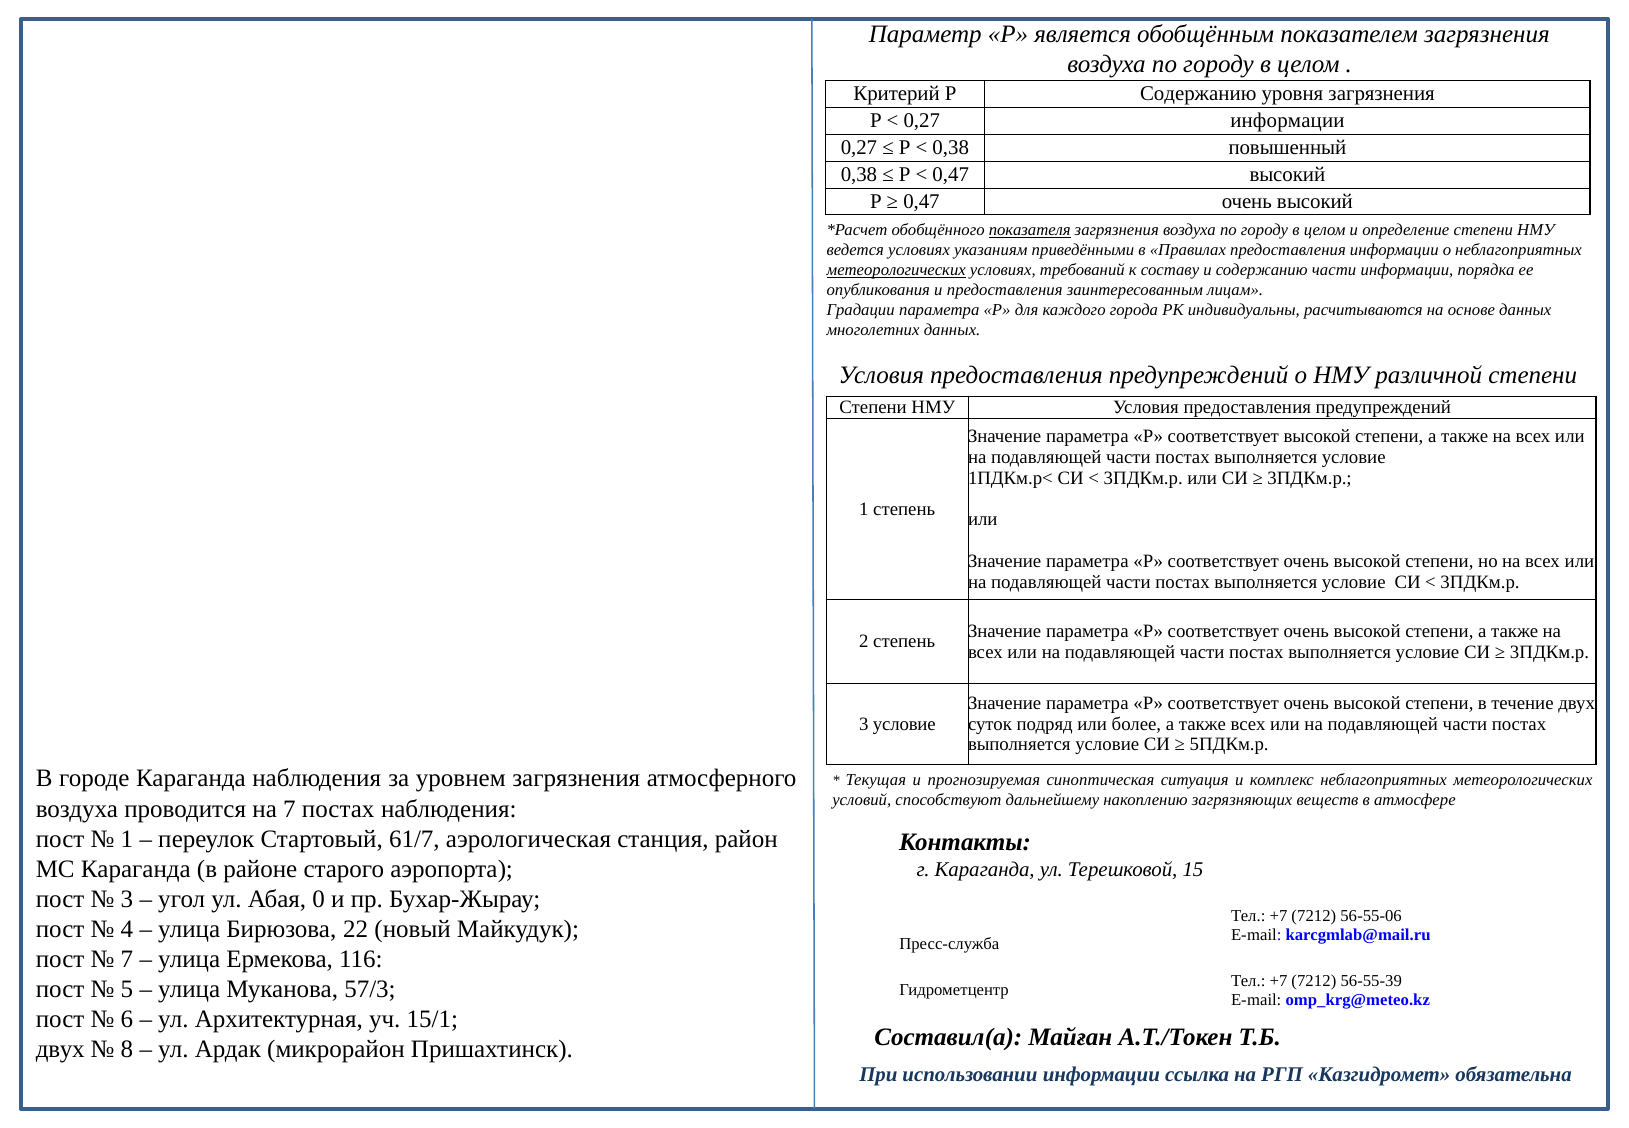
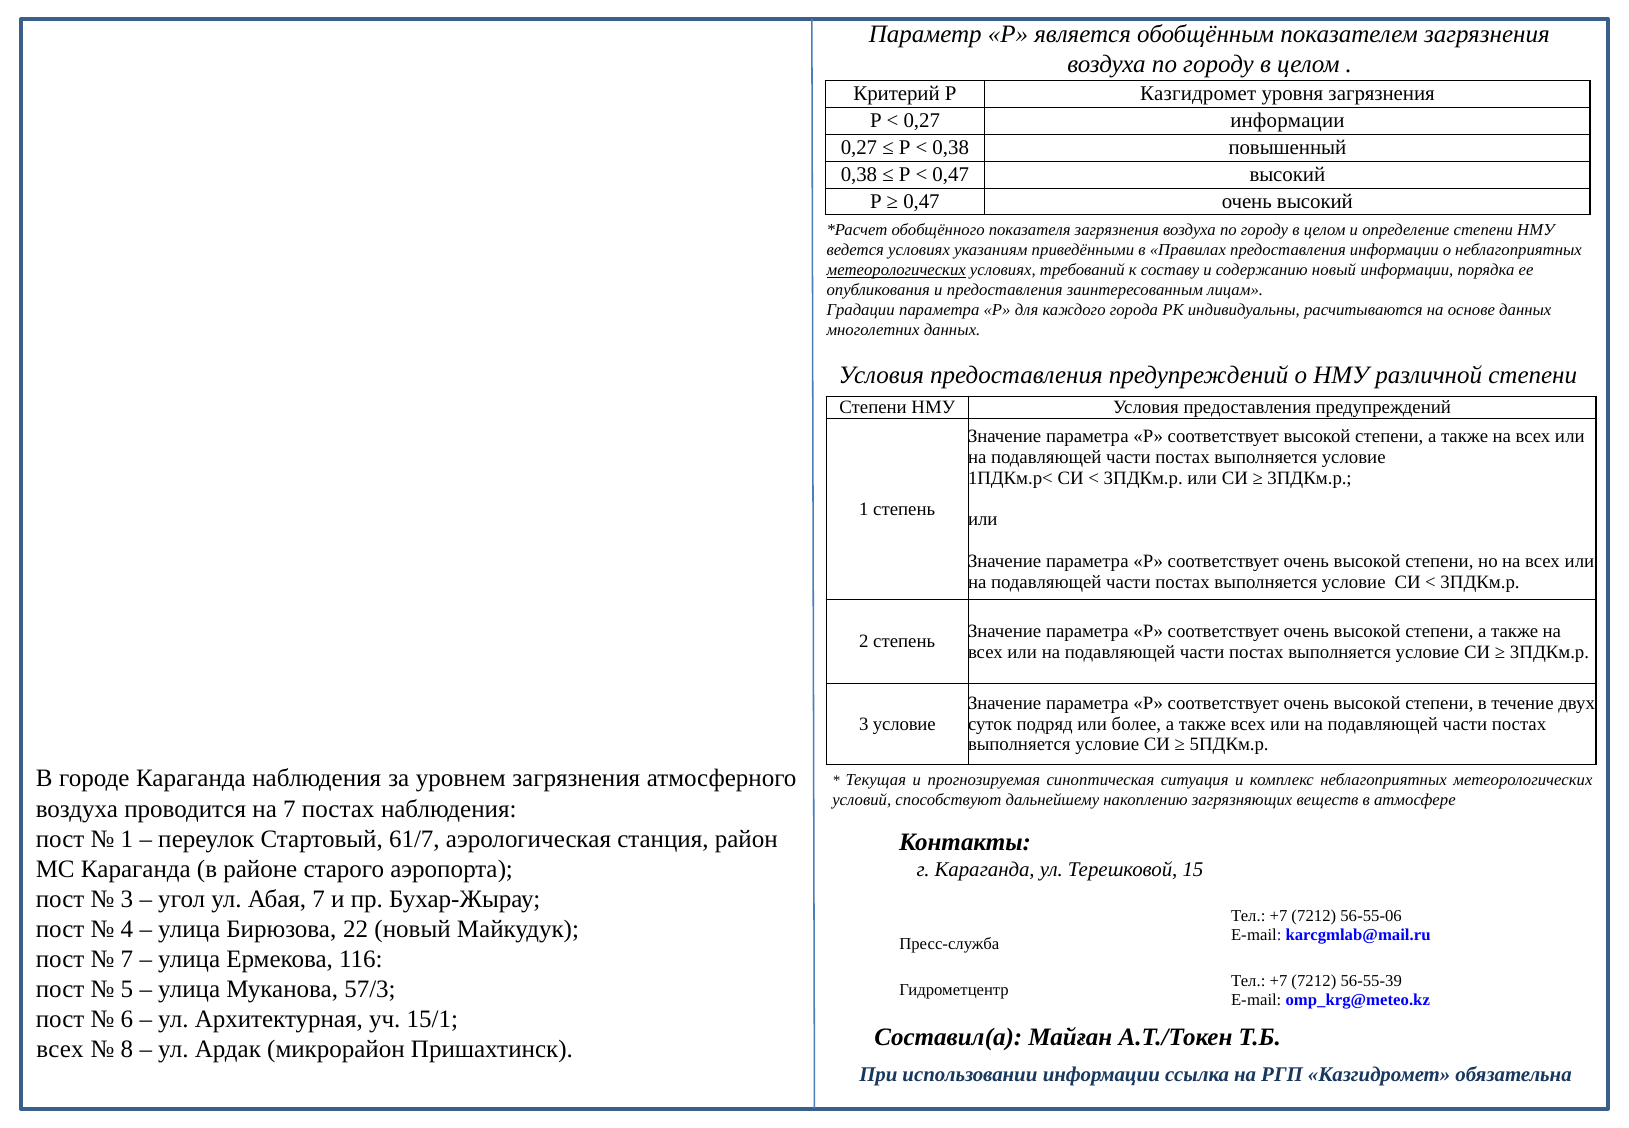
Р Содержанию: Содержанию -> Казгидромет (1198, 94)
показателя underline: present -> none (1030, 230)
содержанию части: части -> новый (1334, 270)
Абая 0: 0 -> 7 (319, 899)
двух: двух -> всех (60, 1049)
